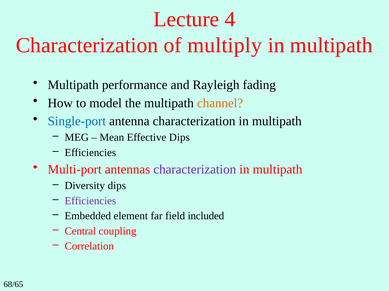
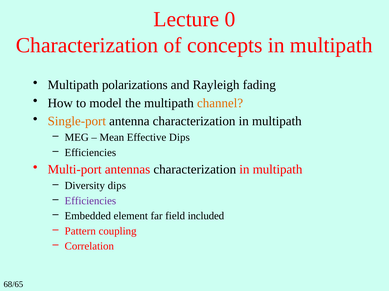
4: 4 -> 0 (230, 19)
multiply: multiply -> concepts (225, 45)
performance: performance -> polarizations (135, 85)
Single-port colour: blue -> orange (77, 121)
characterization colour: purple -> black (195, 170)
Central: Central -> Pattern (80, 232)
